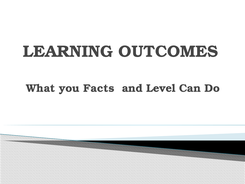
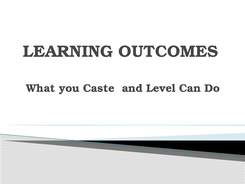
Facts: Facts -> Caste (99, 88)
